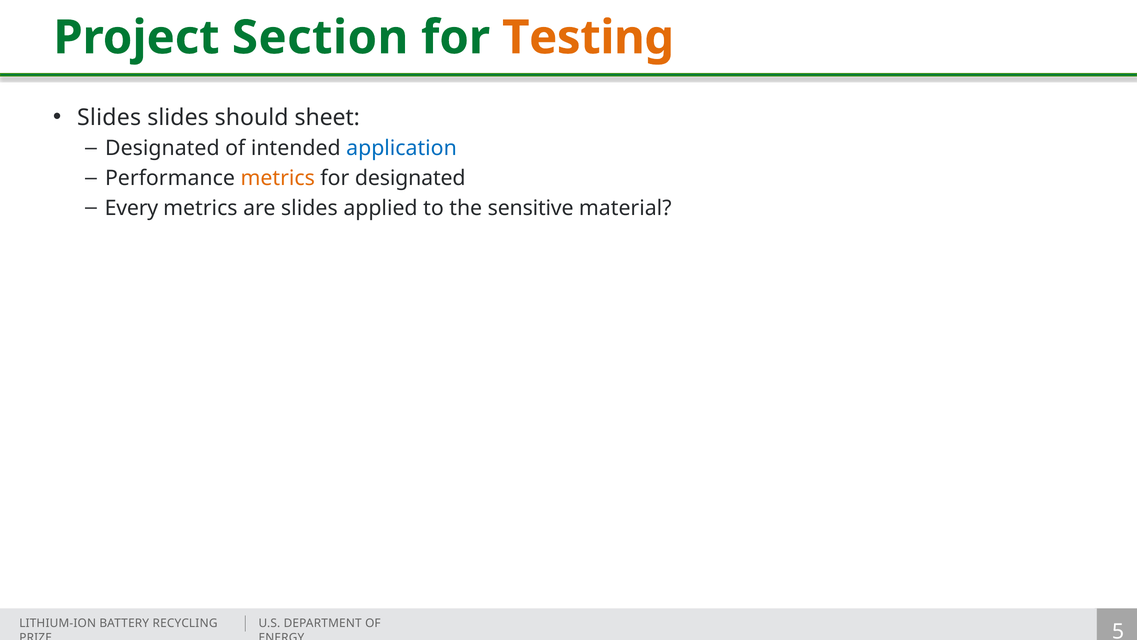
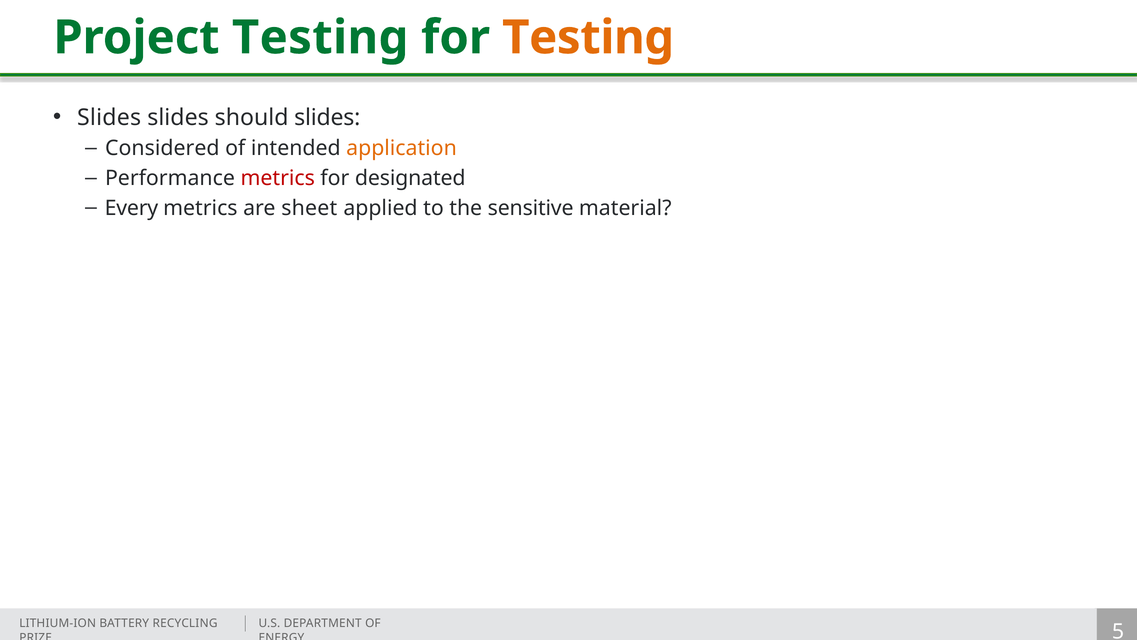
Project Section: Section -> Testing (320, 38)
should sheet: sheet -> slides (327, 117)
Designated: Designated -> Considered (162, 148)
application colour: blue -> orange (402, 148)
metrics colour: orange -> red (278, 178)
are slides: slides -> sheet (309, 208)
